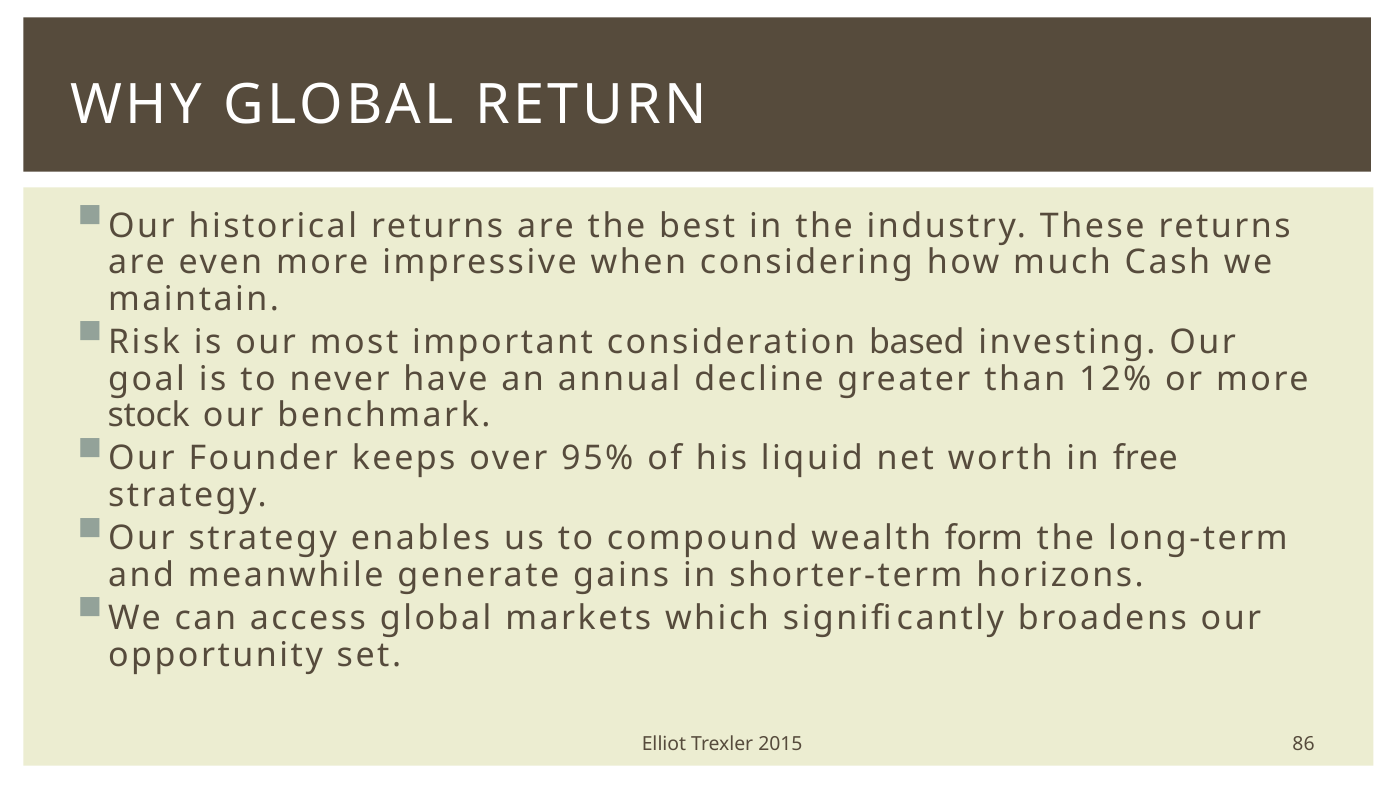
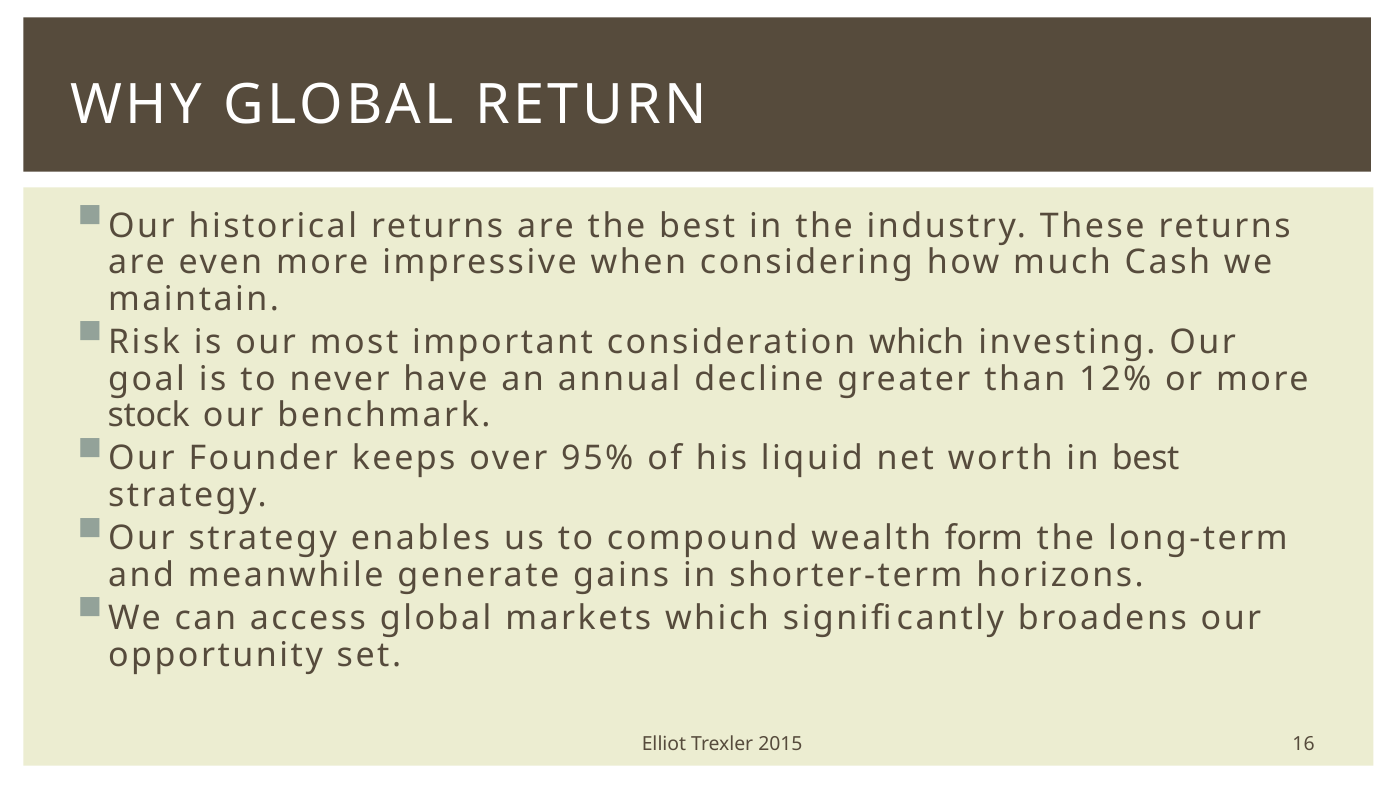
consideration based: based -> which (917, 343)
in free: free -> best (1146, 459)
86: 86 -> 16 (1304, 744)
